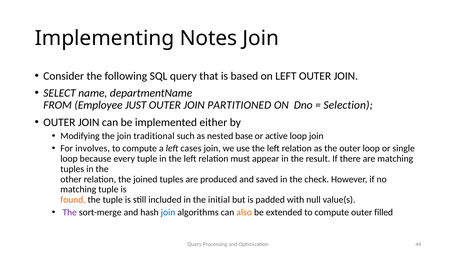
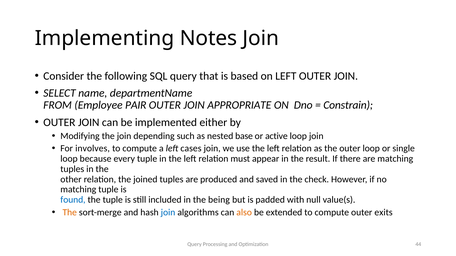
JUST: JUST -> PAIR (136, 105)
PARTITIONED: PARTITIONED -> APPROPRIATE (239, 105)
Selection: Selection -> Constrain (348, 105)
traditional: traditional -> depending (154, 136)
found colour: orange -> blue (73, 200)
initial: initial -> being (219, 200)
The colour: purple -> orange (70, 213)
filled: filled -> exits (384, 213)
